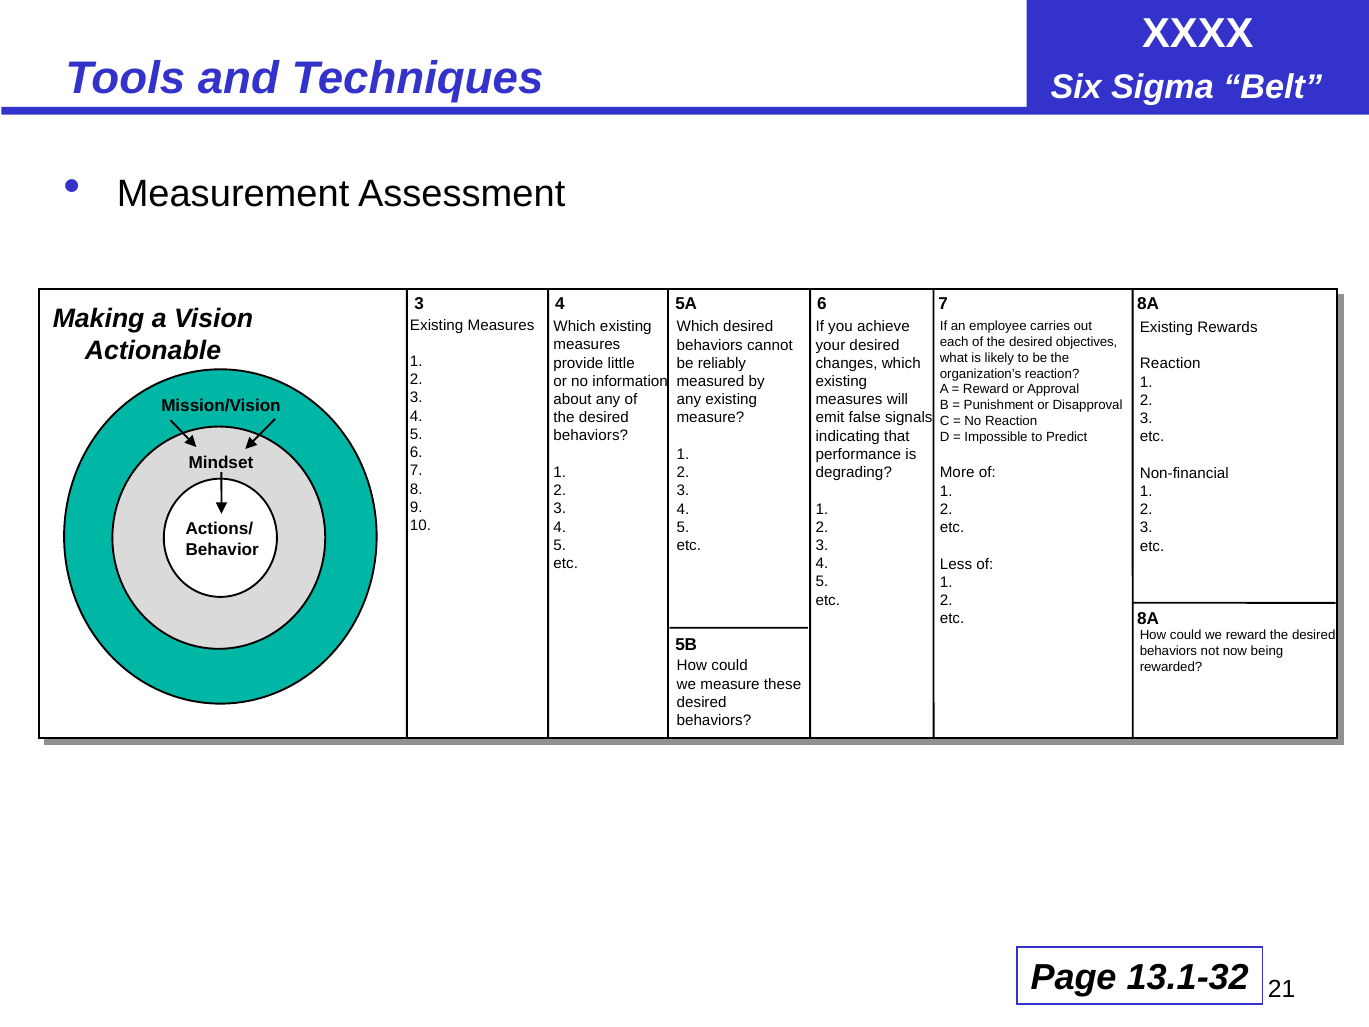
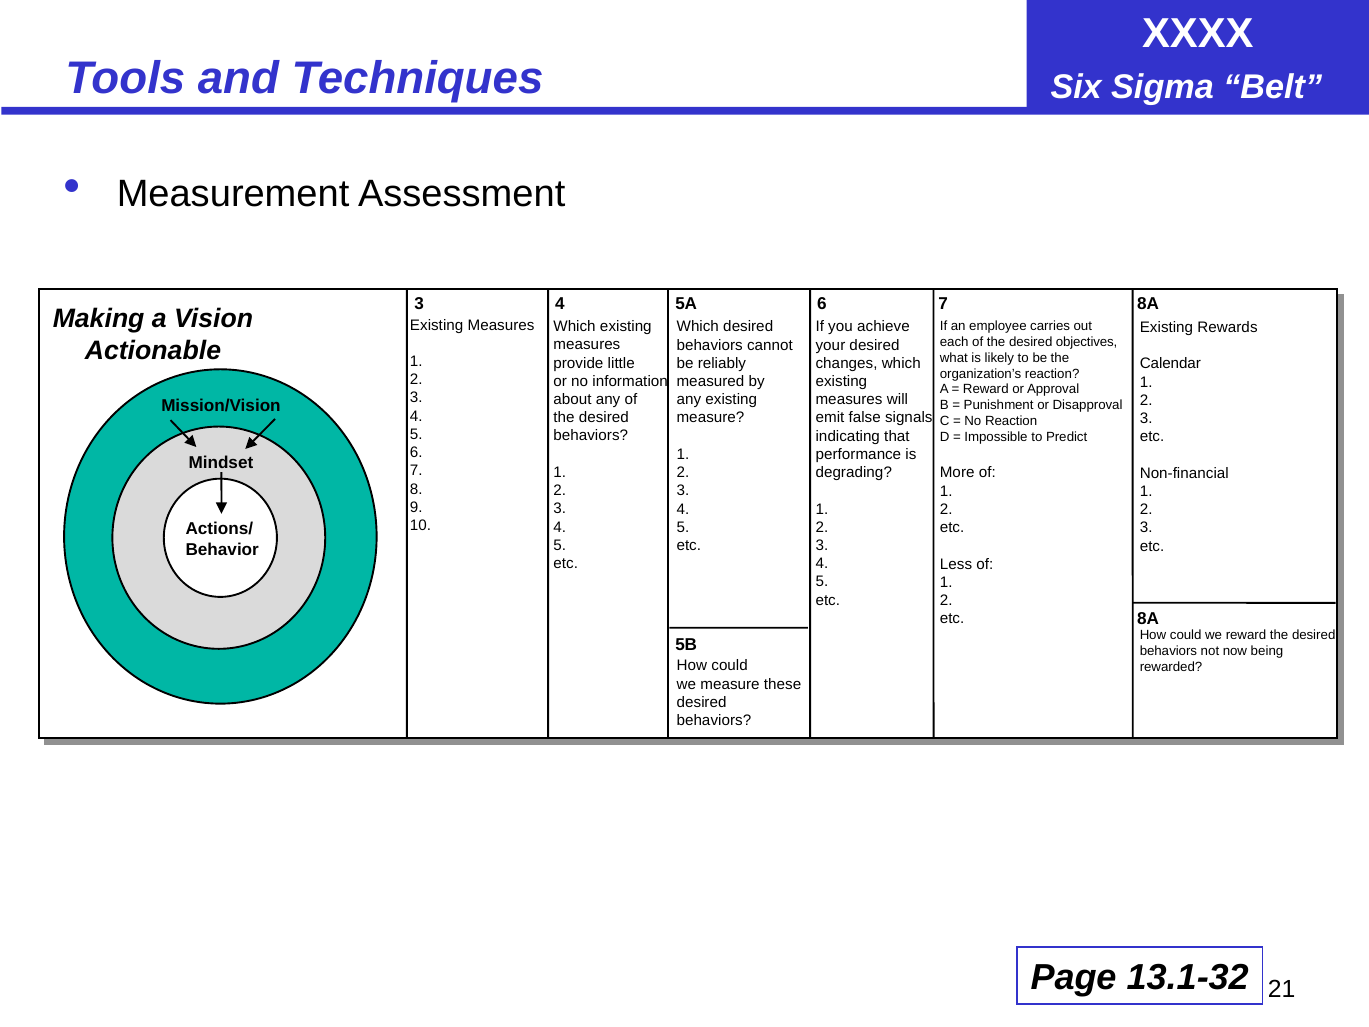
Reaction: Reaction -> Calendar (1170, 364)
